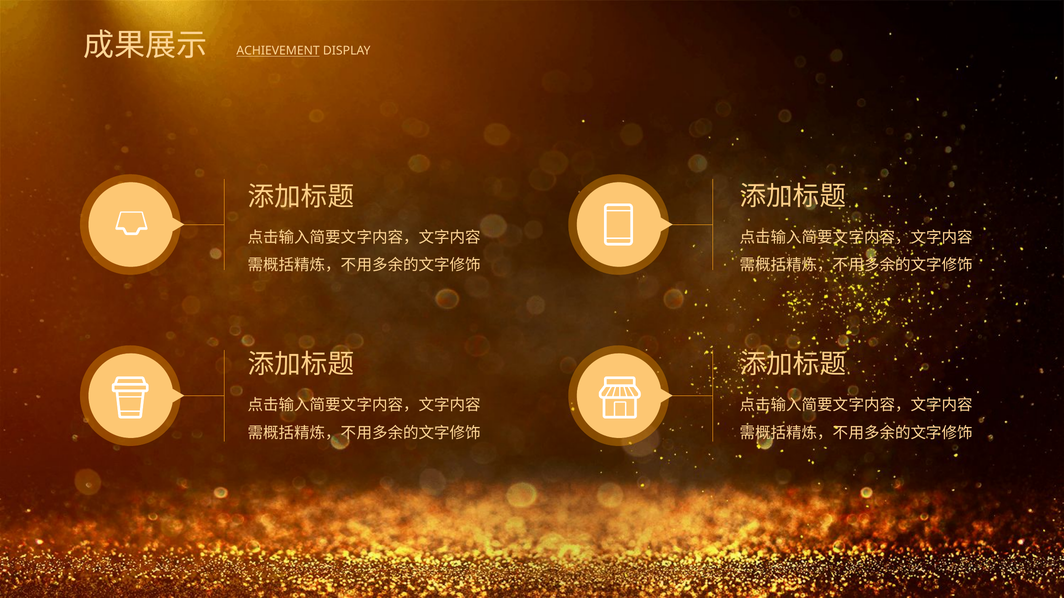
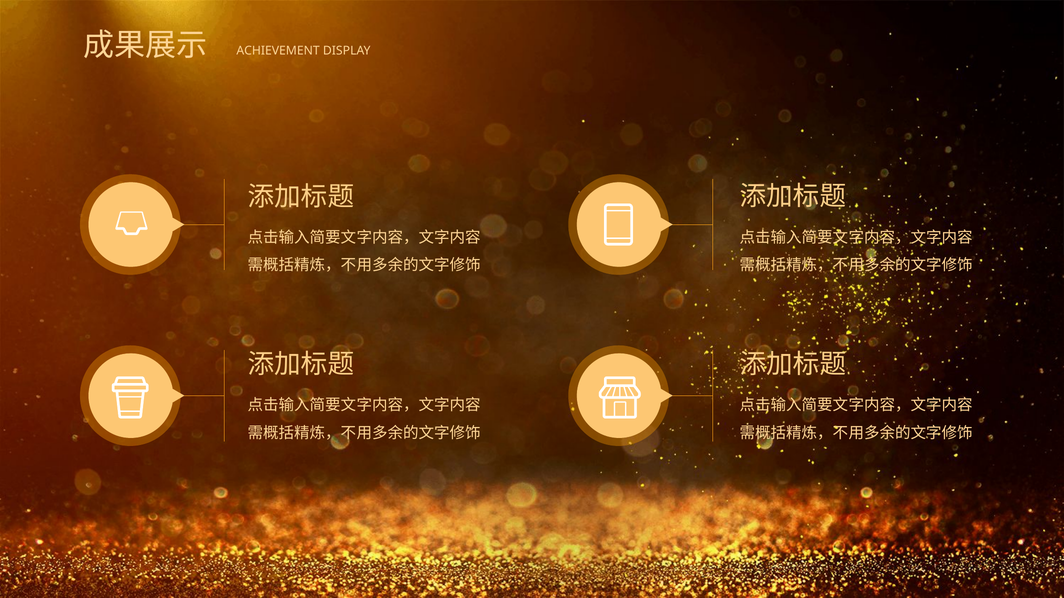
ACHIEVEMENT underline: present -> none (278, 51)
